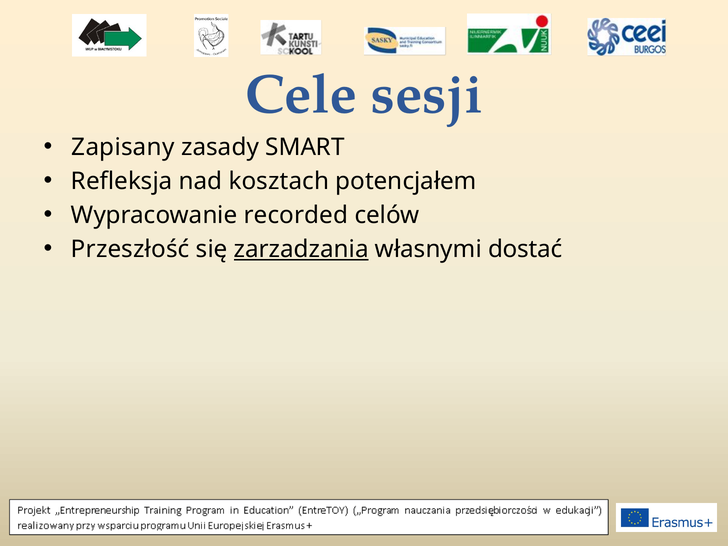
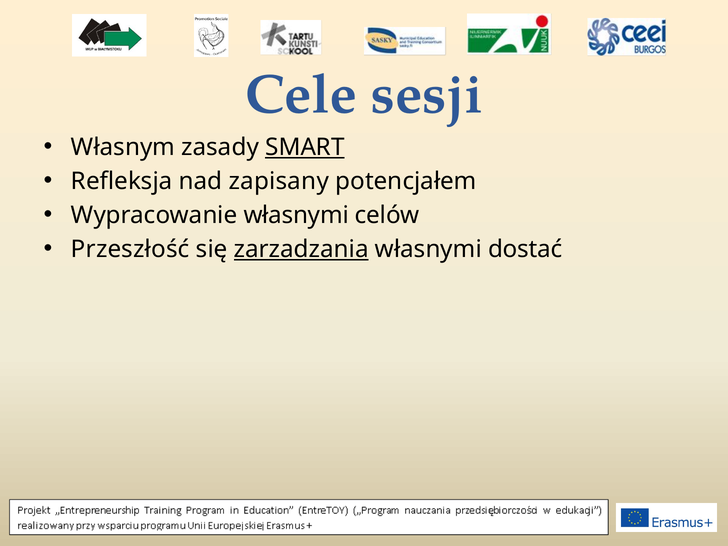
Zapisany: Zapisany -> Własnym (123, 147)
SMART underline: none -> present (305, 147)
kosztach: kosztach -> zapisany (279, 181)
Wypracowanie recorded: recorded -> własnymi (296, 215)
